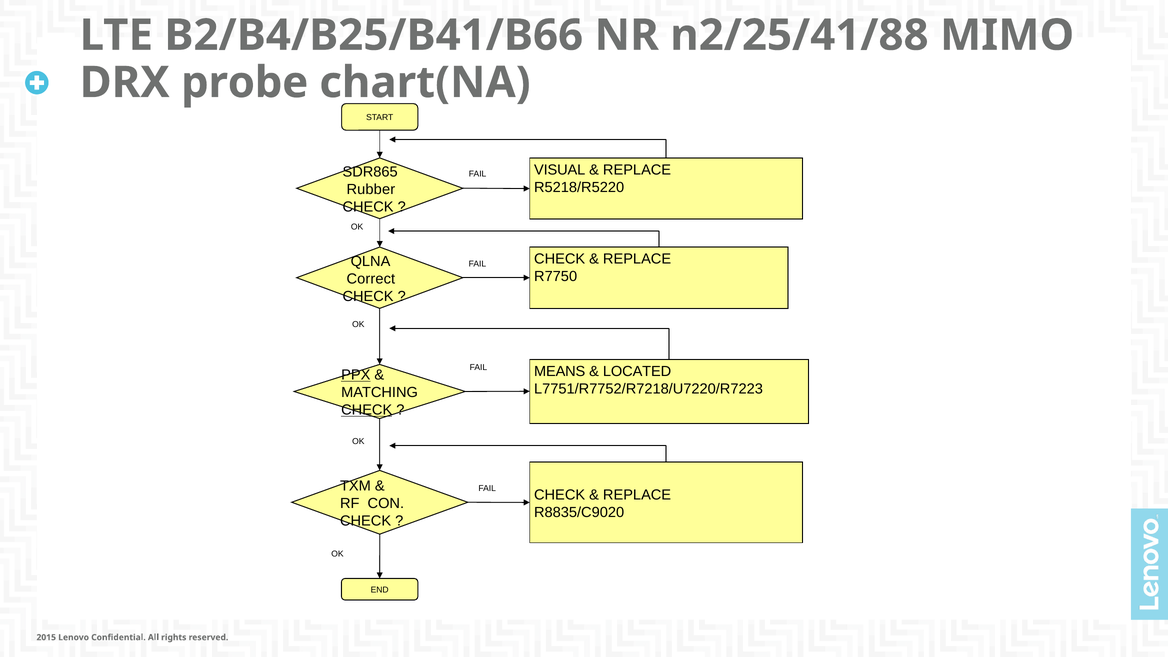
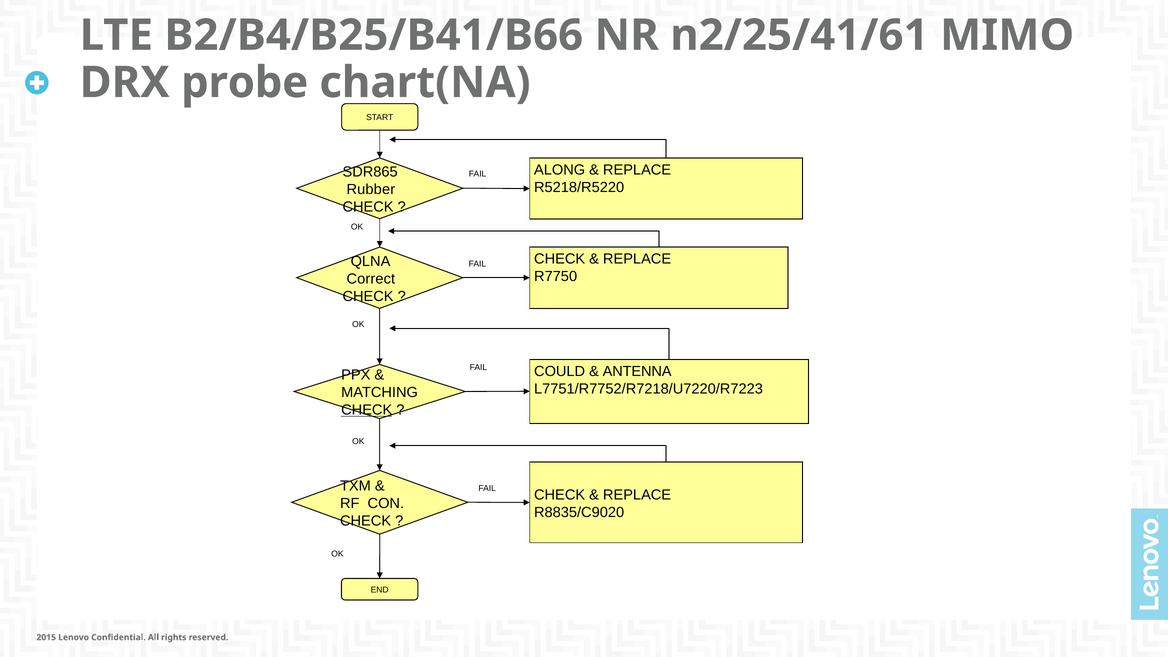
n2/25/41/88: n2/25/41/88 -> n2/25/41/61 (799, 35)
VISUAL: VISUAL -> ALONG (560, 170)
MEANS: MEANS -> COULD (560, 371)
LOCATED: LOCATED -> ANTENNA (637, 371)
PPX underline: present -> none (356, 375)
